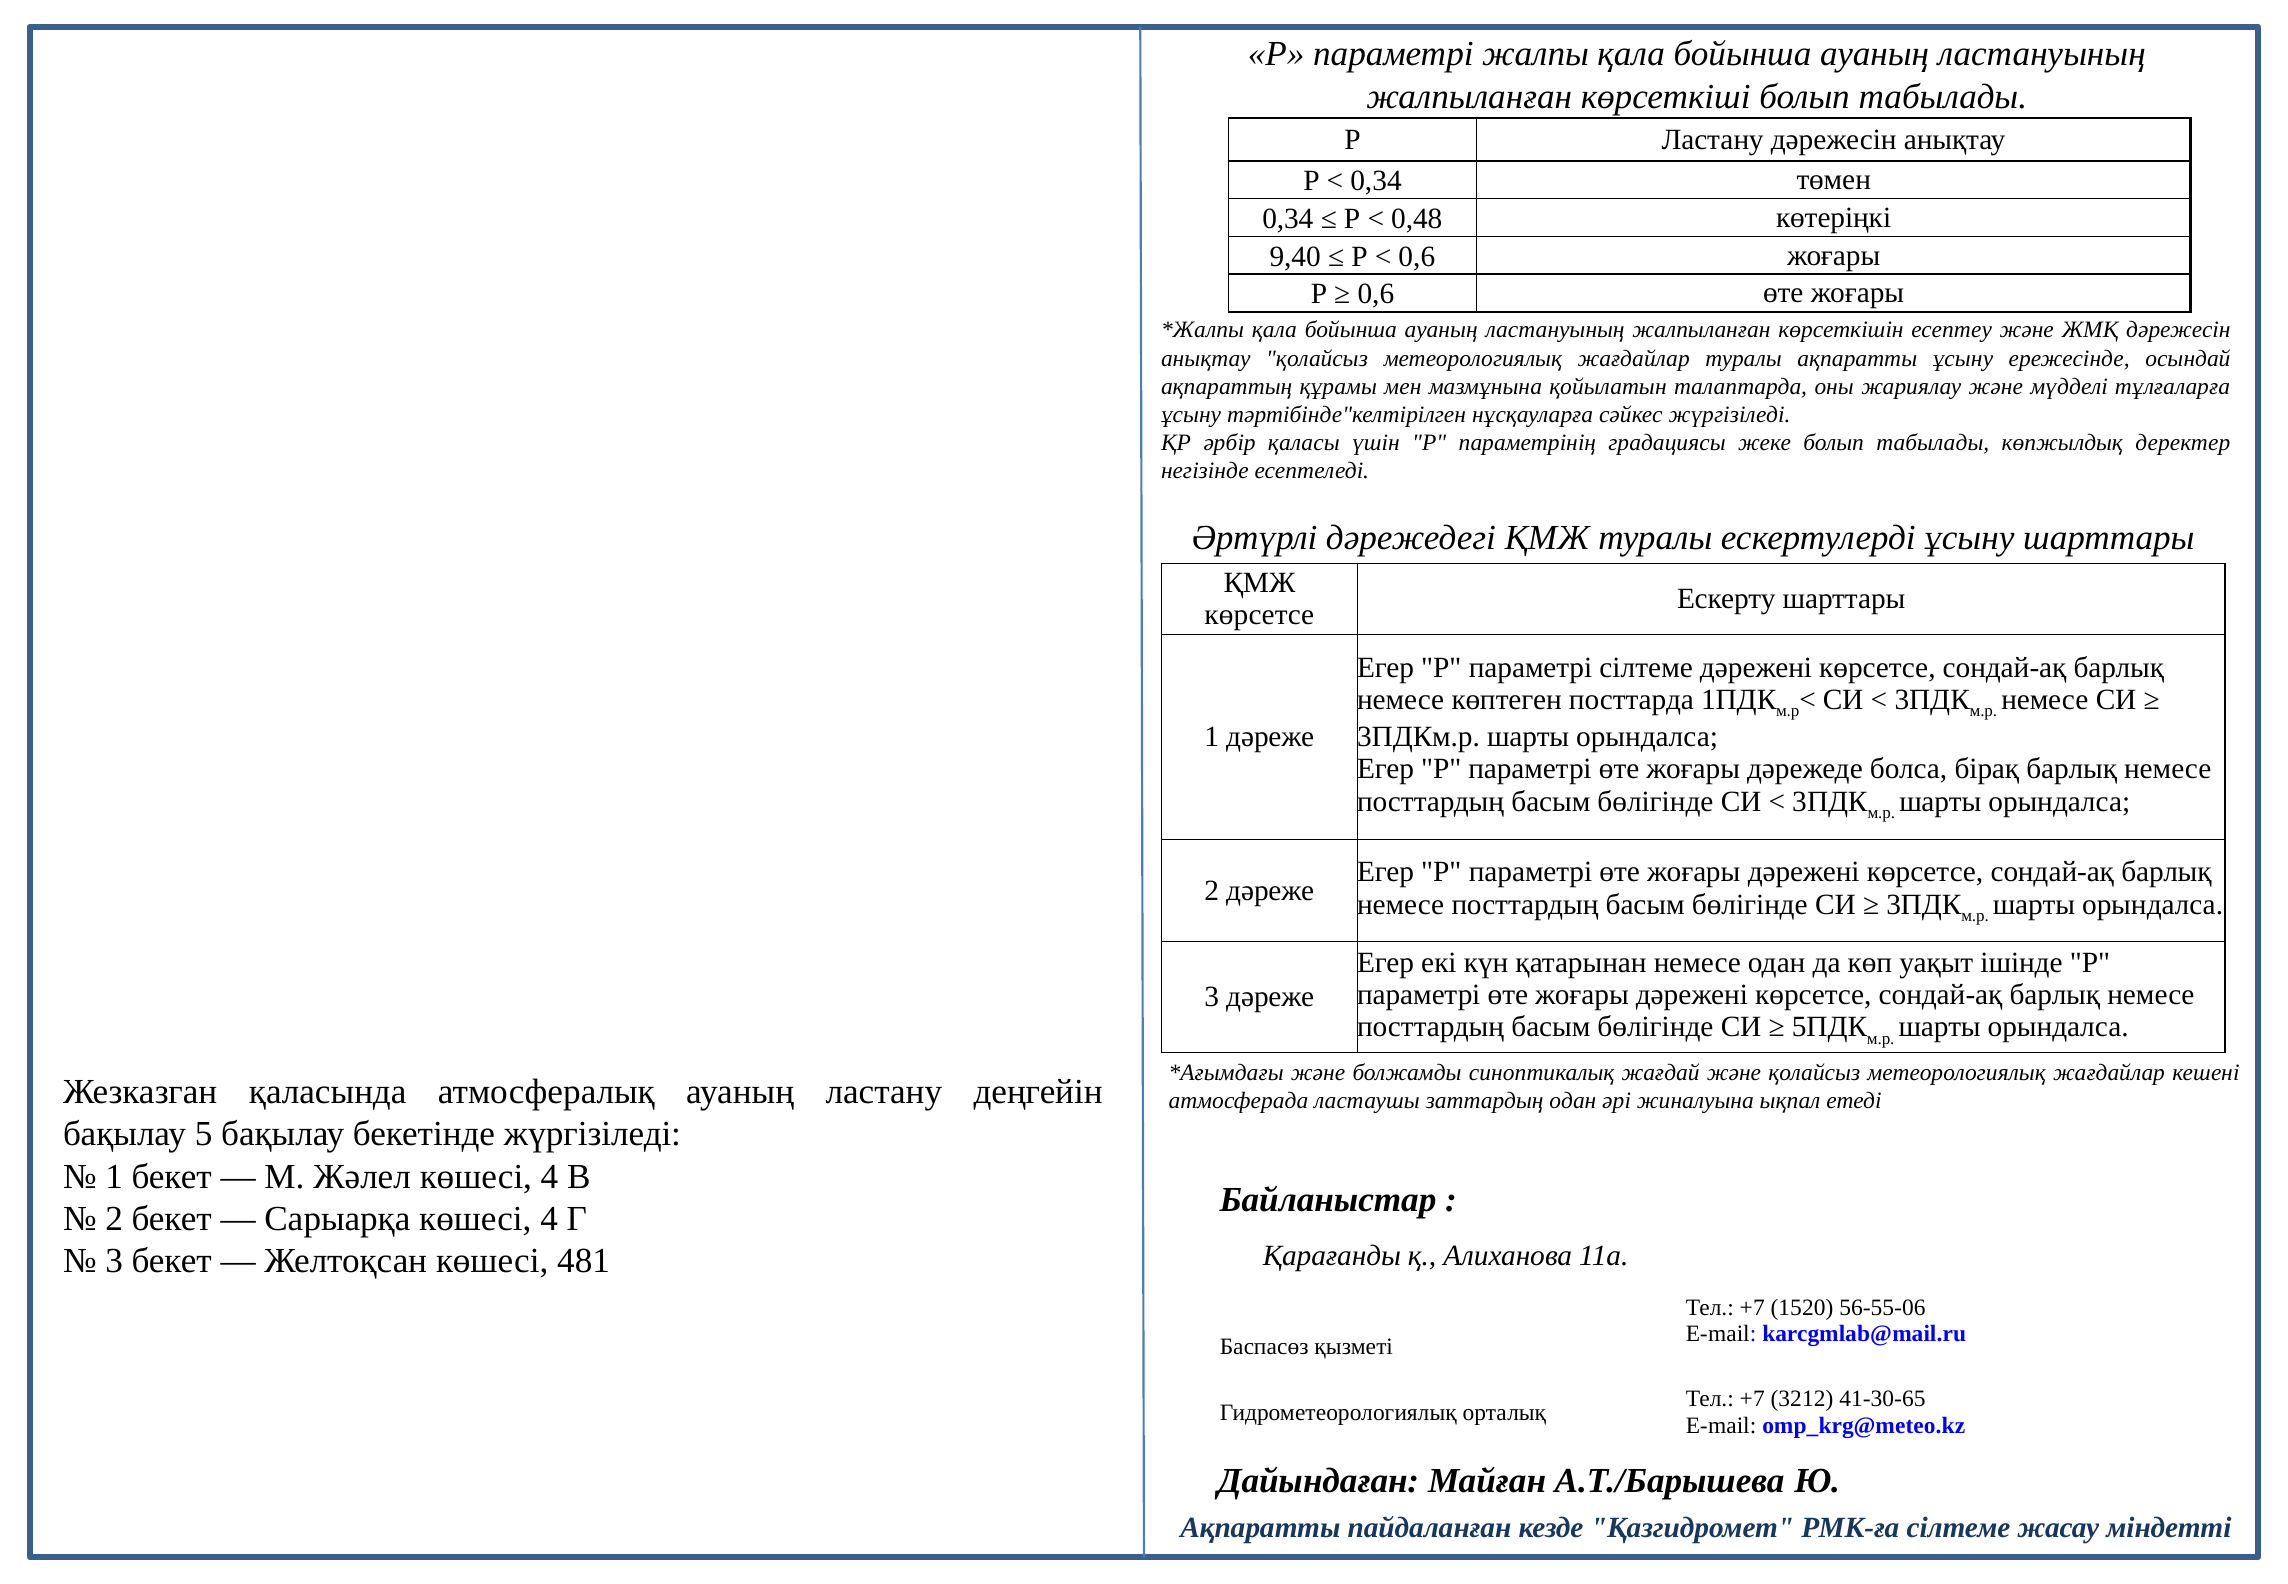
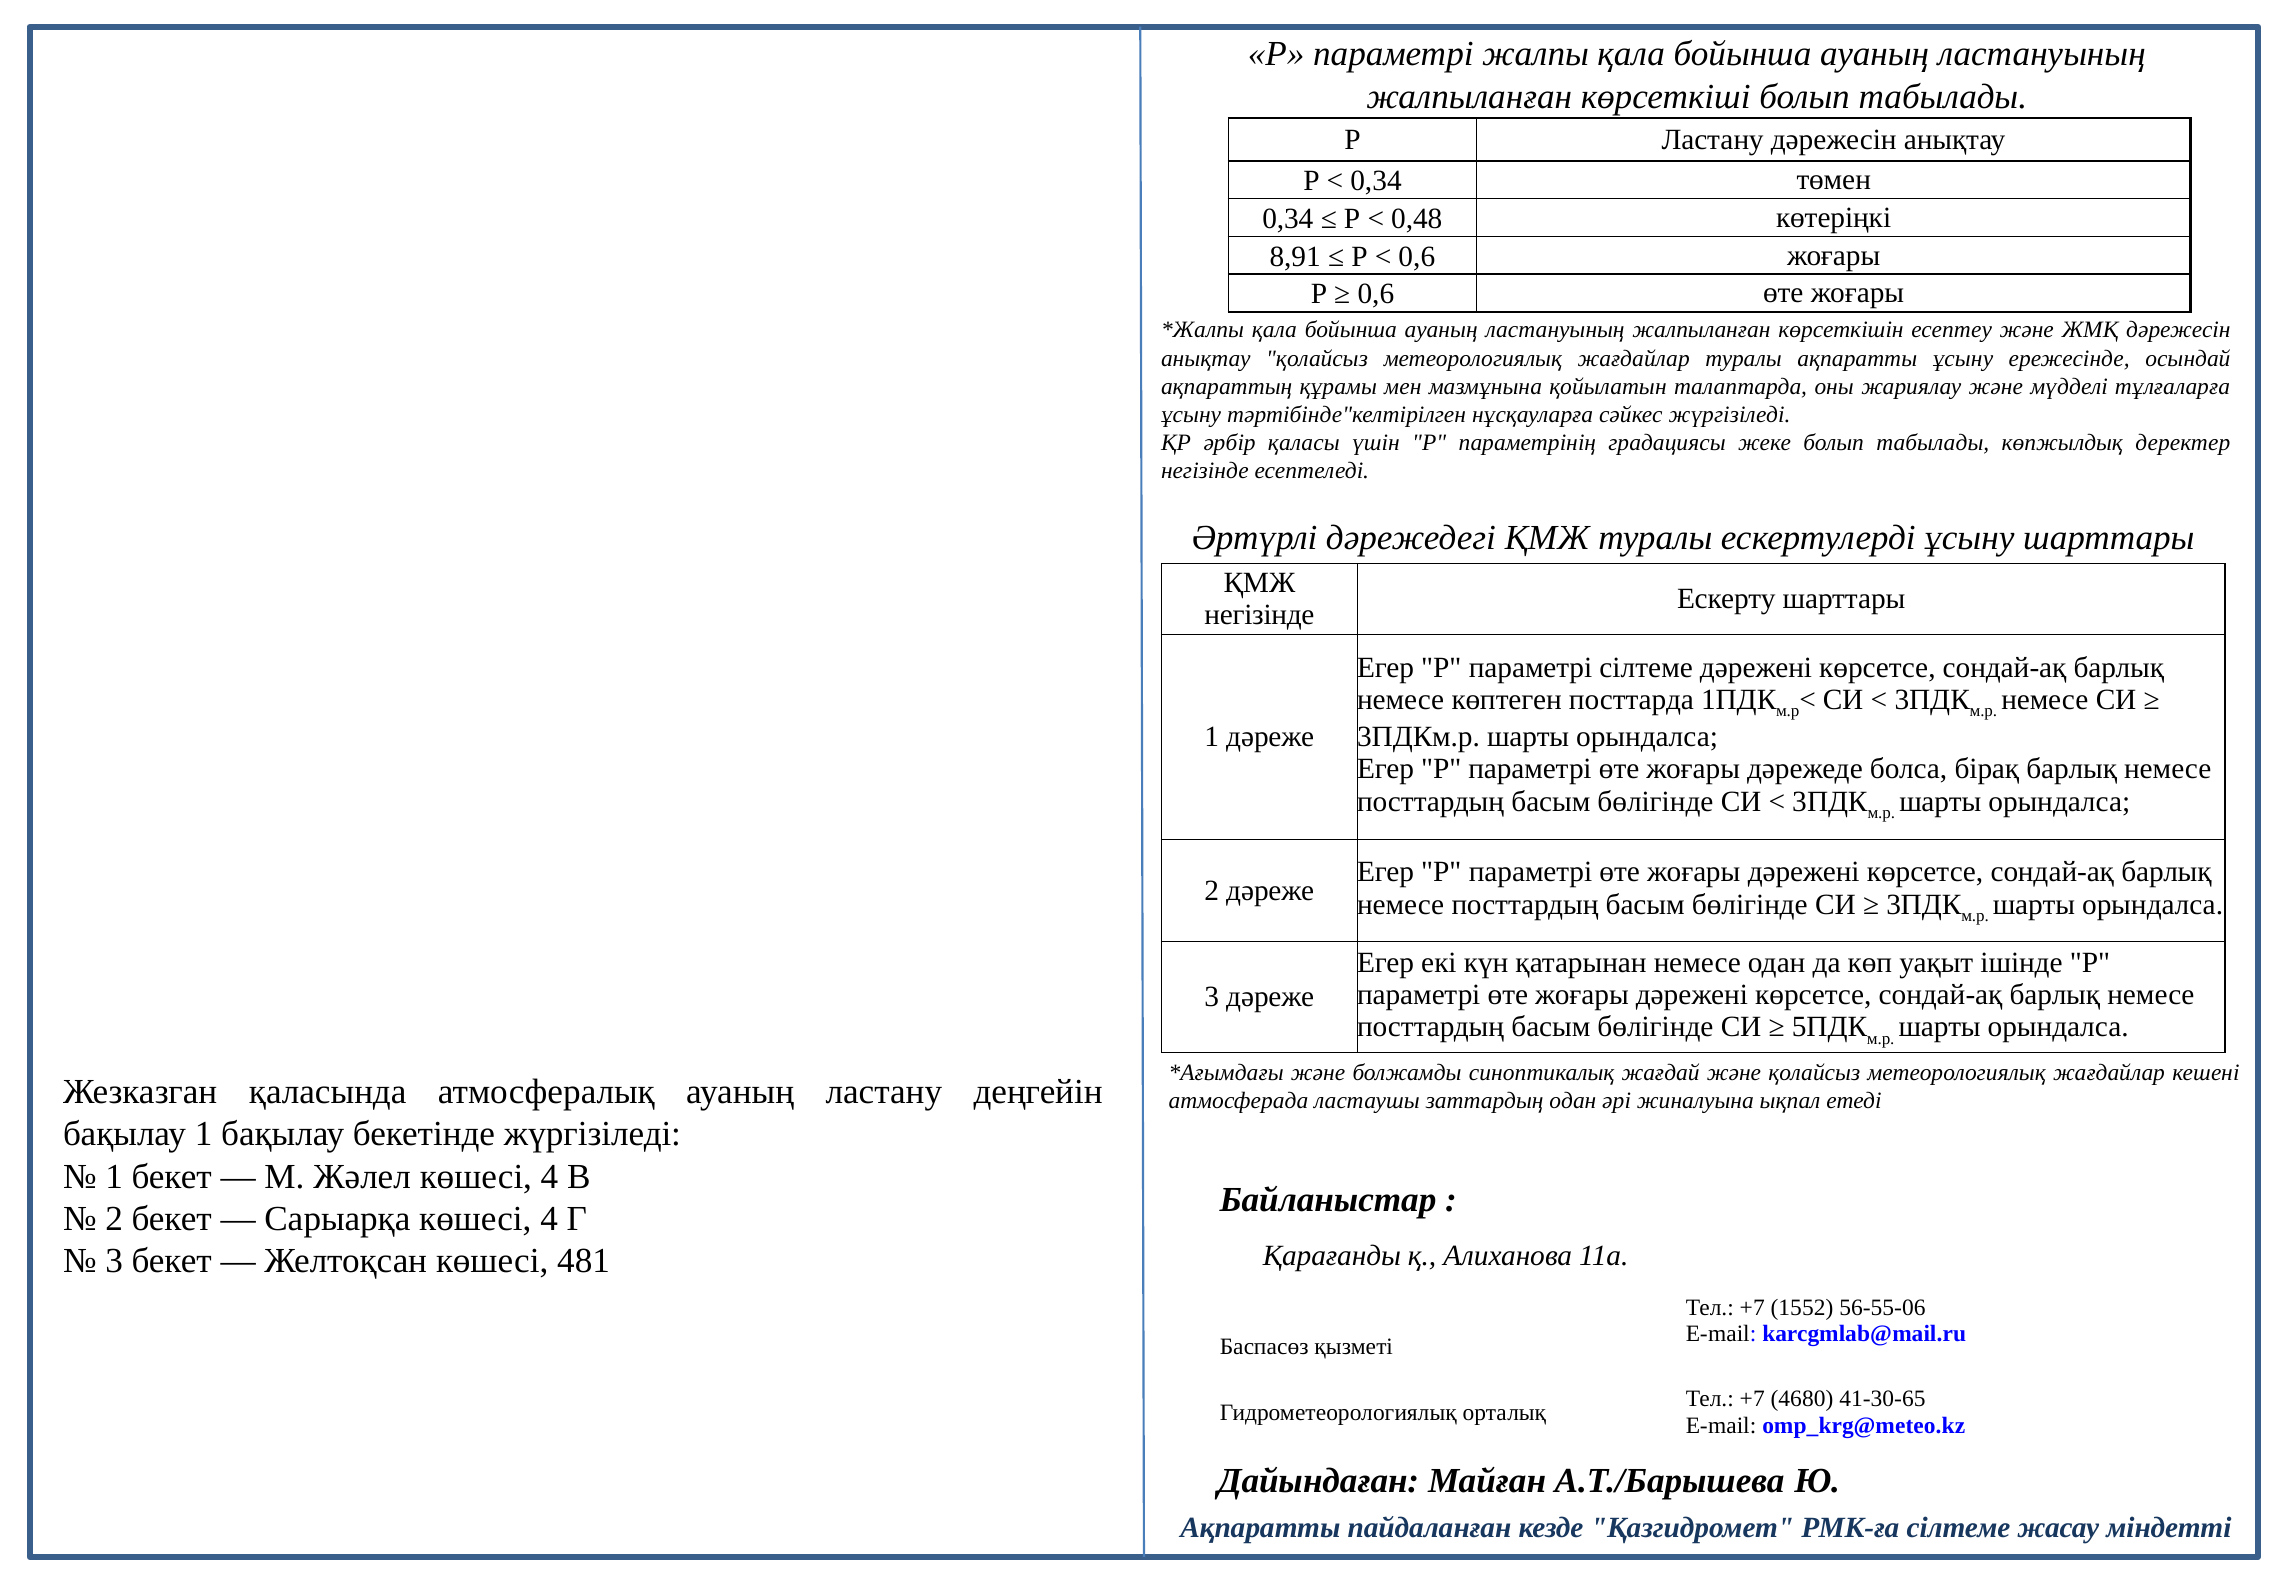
9,40: 9,40 -> 8,91 (1295, 257)
көрсетсе: көрсетсе -> негізінде (1259, 615)
бақылау 5: 5 -> 1 (204, 1134)
1520: 1520 -> 1552 (1802, 1308)
3212: 3212 -> 4680 (1802, 1399)
